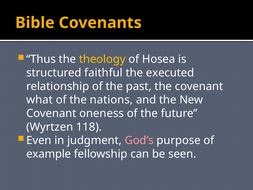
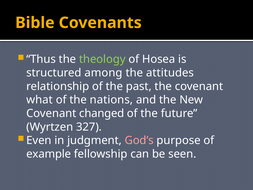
theology colour: yellow -> light green (102, 59)
faithful: faithful -> among (103, 73)
executed: executed -> attitudes (170, 73)
oneness: oneness -> changed (102, 113)
118: 118 -> 327 (89, 127)
